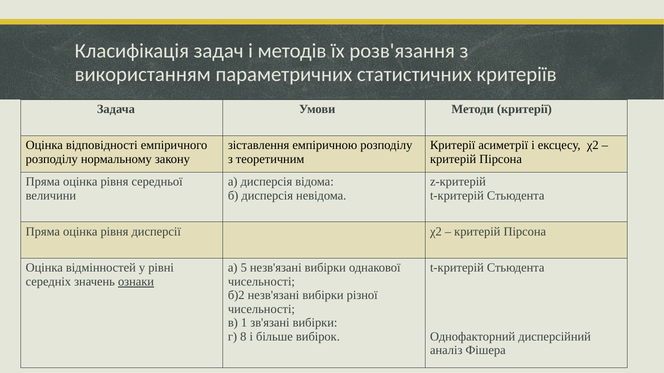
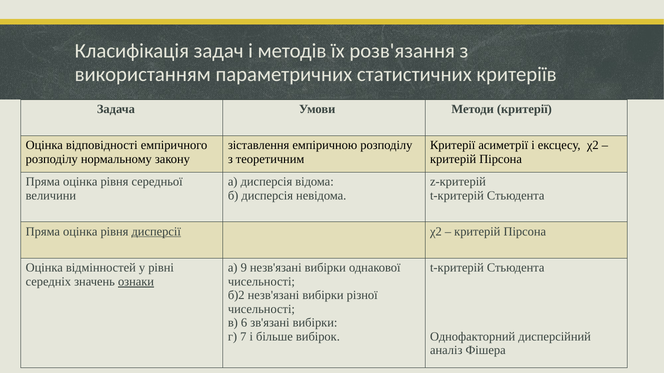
дисперсії underline: none -> present (156, 232)
5: 5 -> 9 (244, 268)
1: 1 -> 6 (244, 323)
8: 8 -> 7 (243, 337)
